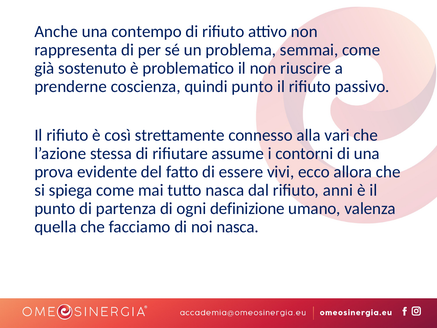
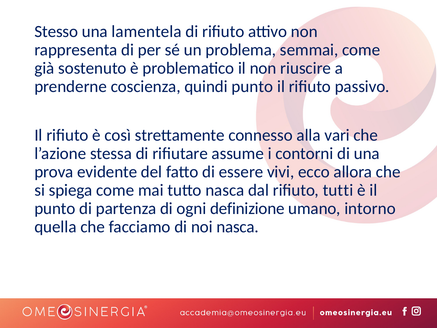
Anche: Anche -> Stesso (56, 32)
contempo: contempo -> lamentela (147, 32)
anni: anni -> tutti (338, 190)
valenza: valenza -> intorno (370, 209)
